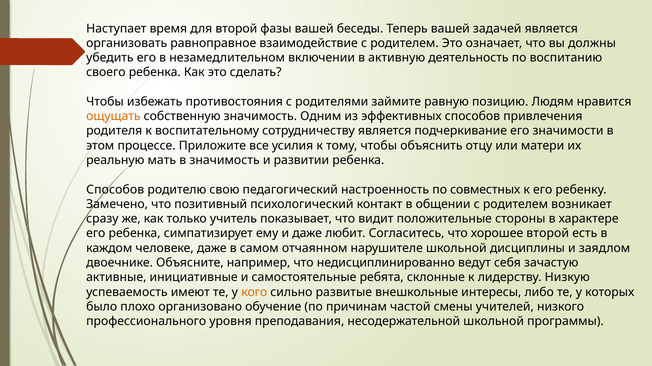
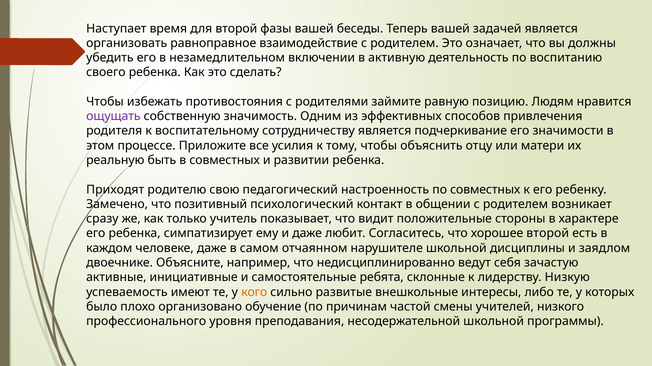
ощущать colour: orange -> purple (113, 117)
мать: мать -> быть (162, 161)
в значимость: значимость -> совместных (225, 161)
Способов: Способов -> Приходят (115, 190)
